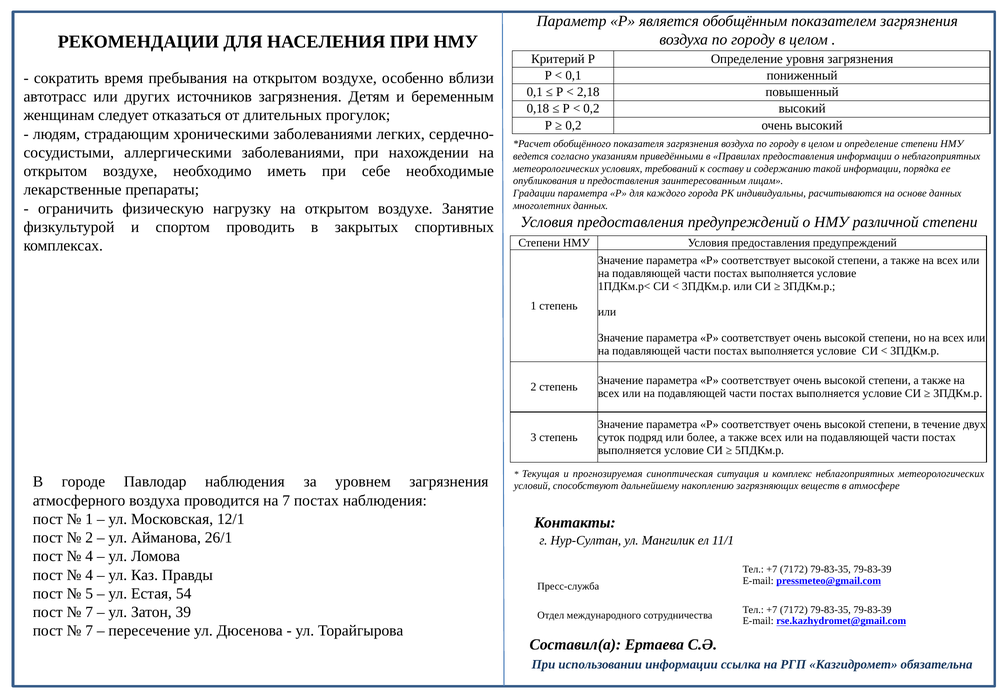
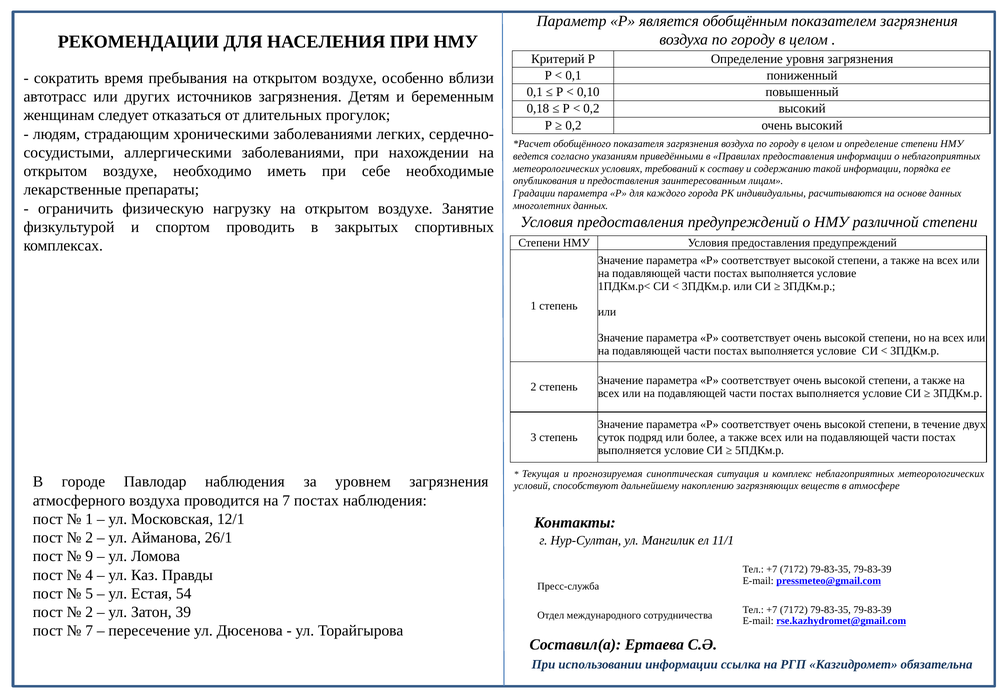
2,18: 2,18 -> 0,10 (588, 92)
4: 4 -> 9 (89, 556)
7: 7 -> 2 (89, 612)
